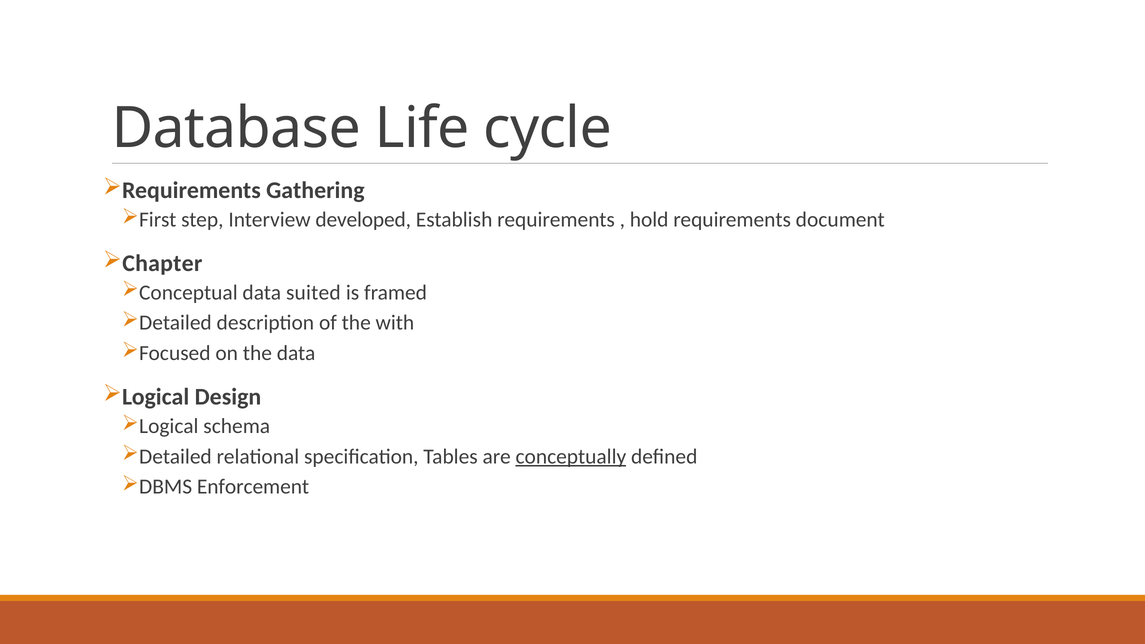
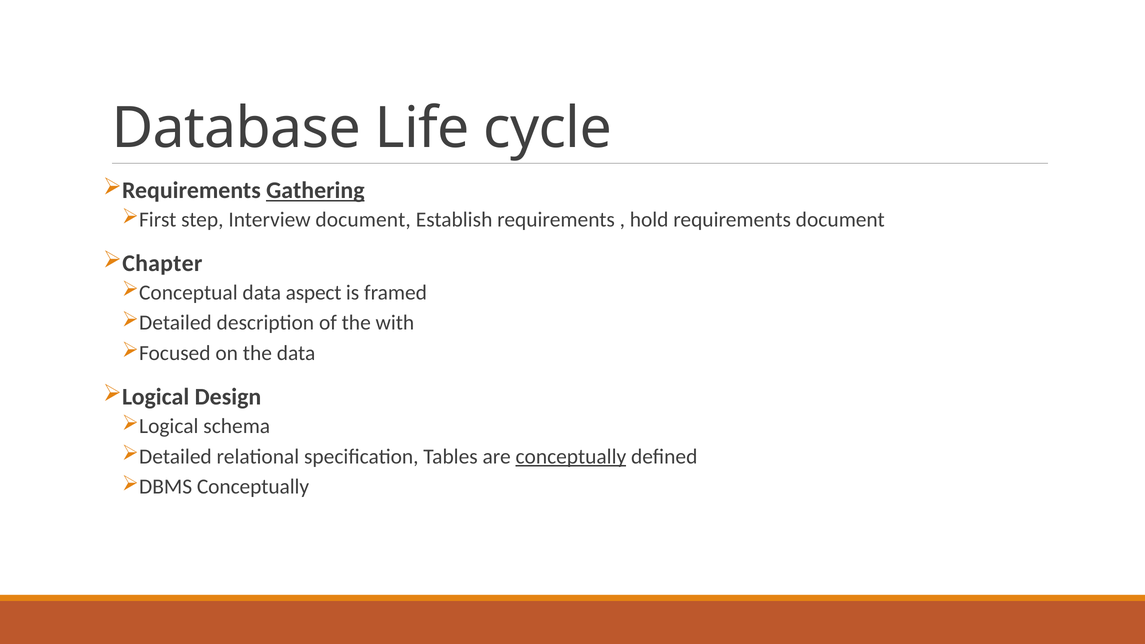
Gathering underline: none -> present (315, 190)
Interview developed: developed -> document (363, 220)
suited: suited -> aspect (314, 293)
Enforcement: Enforcement -> Conceptually (253, 487)
